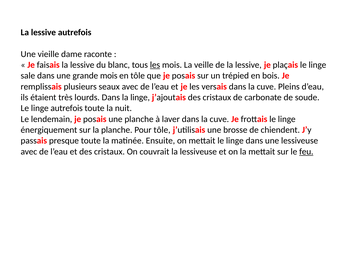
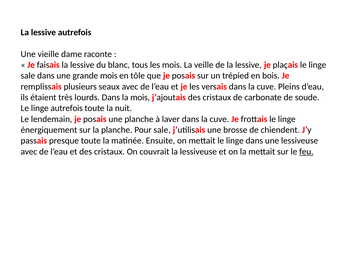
les underline: present -> none (155, 65)
la linge: linge -> mois (140, 98)
Pour tôle: tôle -> sale (162, 130)
